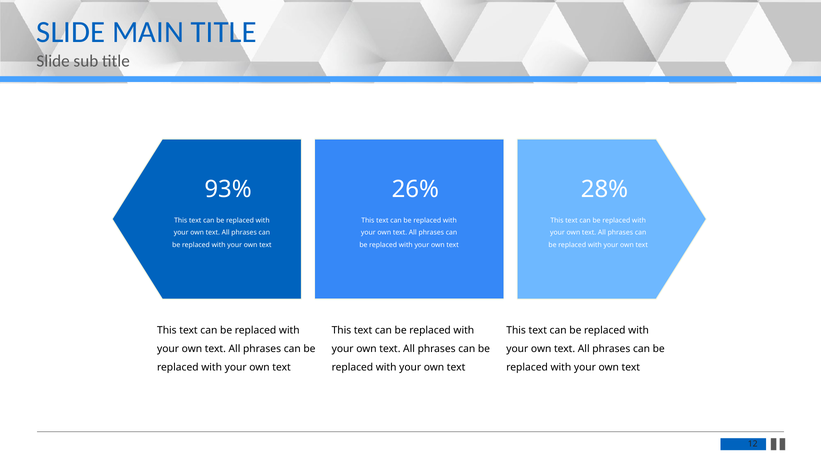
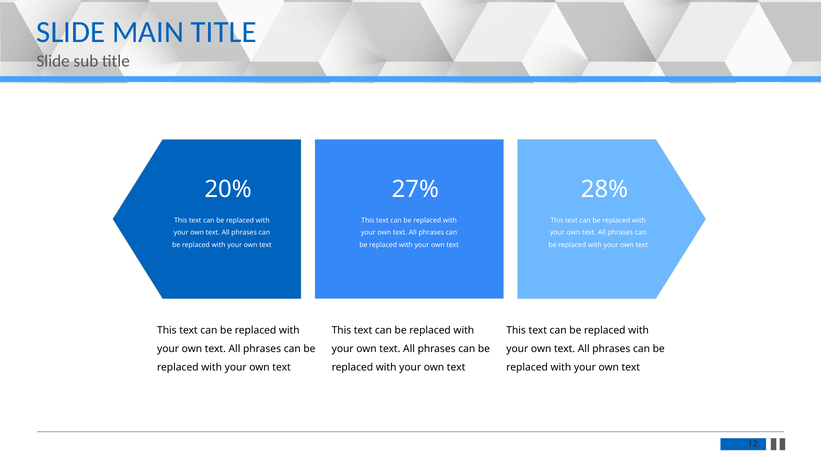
93%: 93% -> 20% (228, 189)
26%: 26% -> 27% (415, 189)
